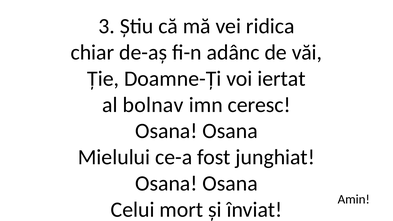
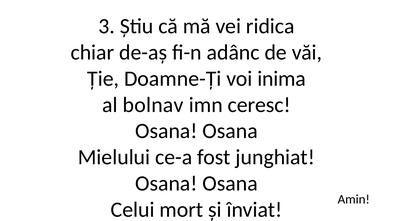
iertat: iertat -> inima (282, 79)
